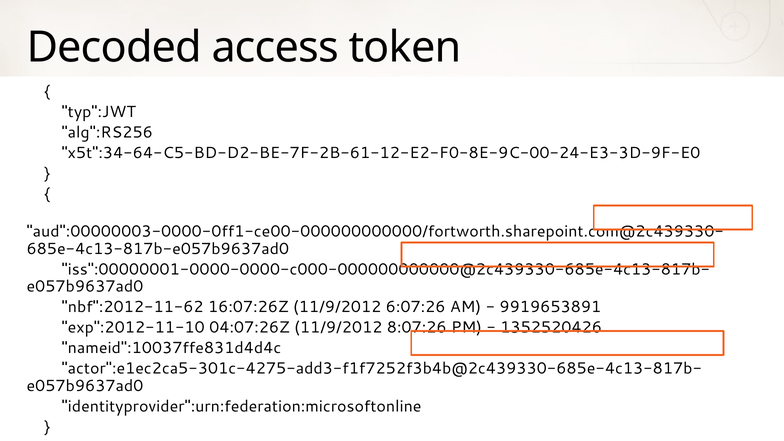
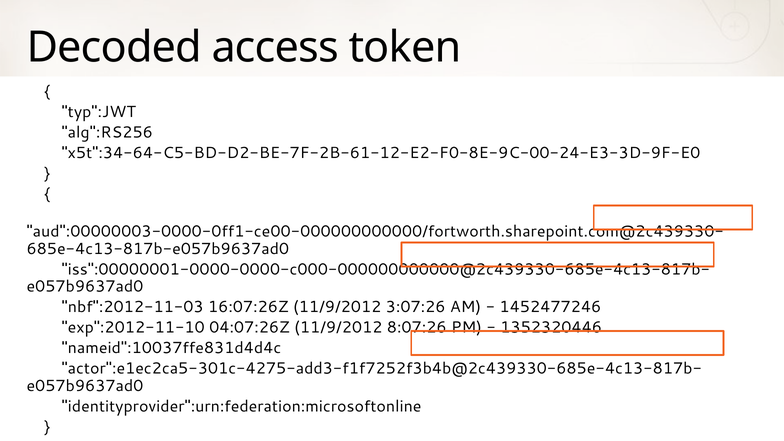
nbf":2012-11-62: nbf":2012-11-62 -> nbf":2012-11-03 (133, 307)
6:07:26: 6:07:26 -> 3:07:26 (416, 307)
9919653891: 9919653891 -> 1452477246 (550, 307)
1352520426: 1352520426 -> 1352320446 (551, 328)
